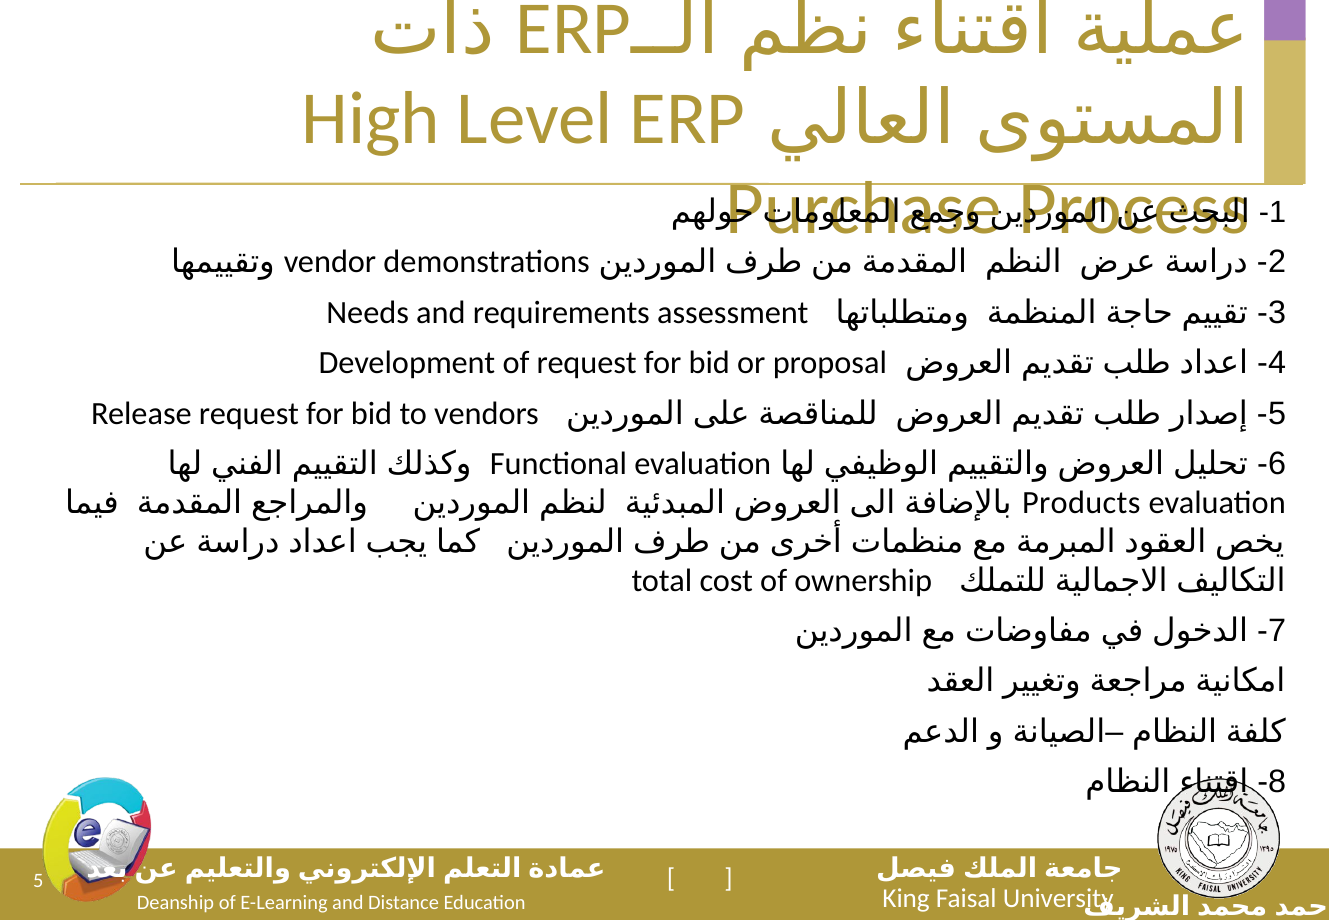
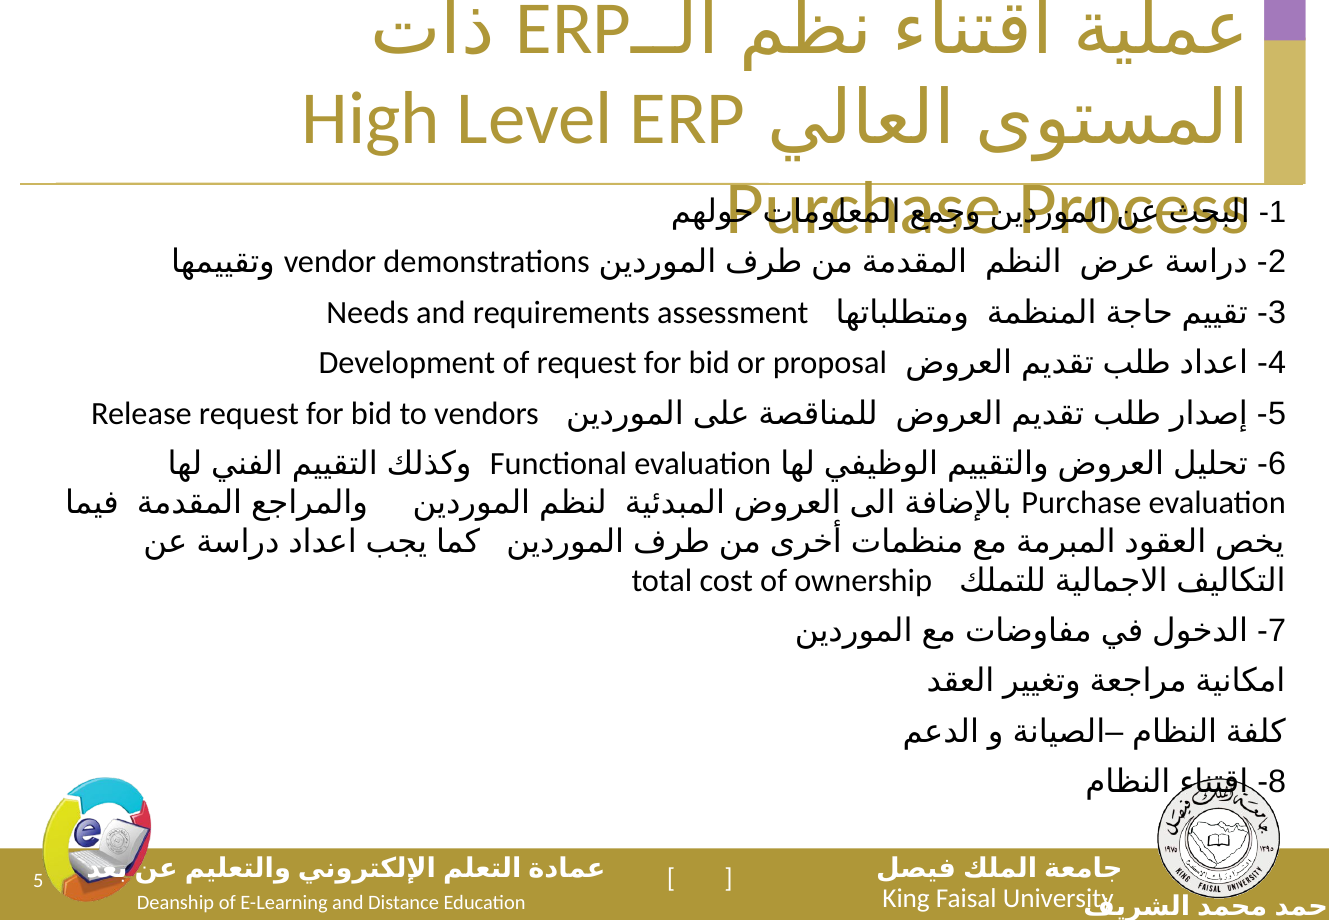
Products: Products -> Purchase (1081, 503)
